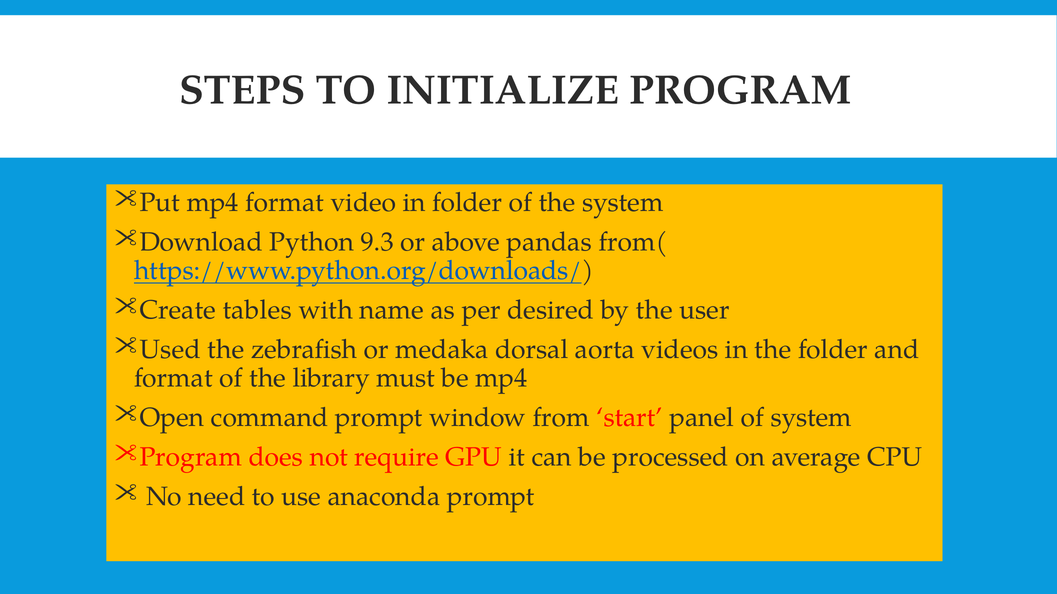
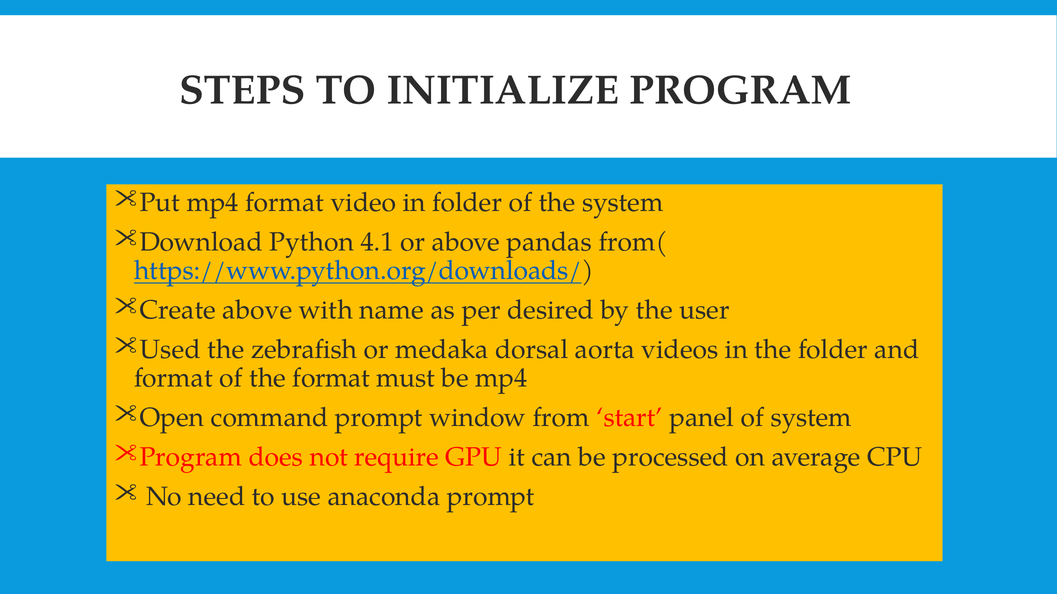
9.3: 9.3 -> 4.1 (377, 242)
Create tables: tables -> above (257, 310)
the library: library -> format (331, 378)
